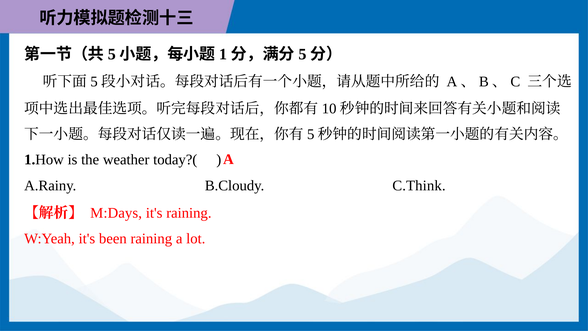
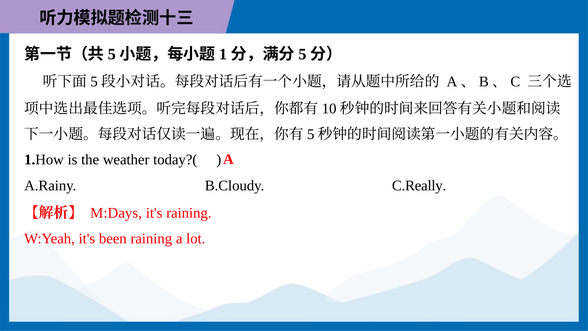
C.Think: C.Think -> C.Really (419, 185)
